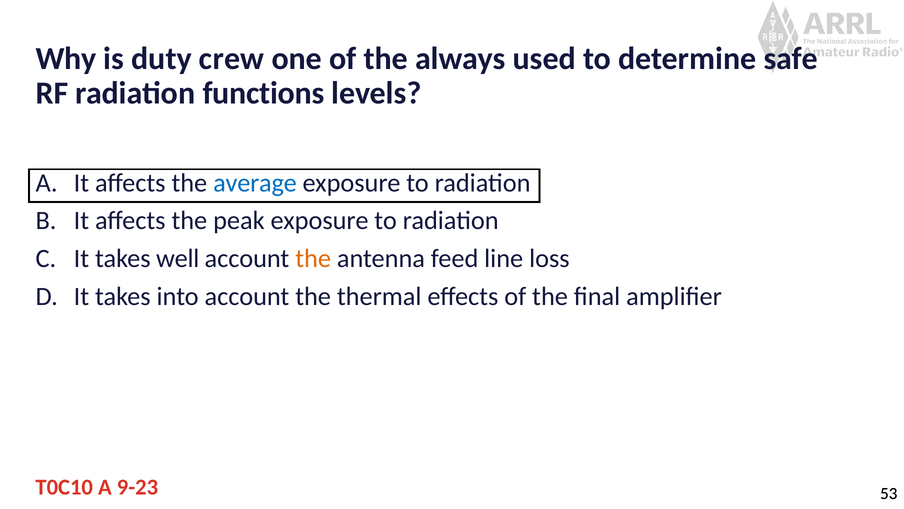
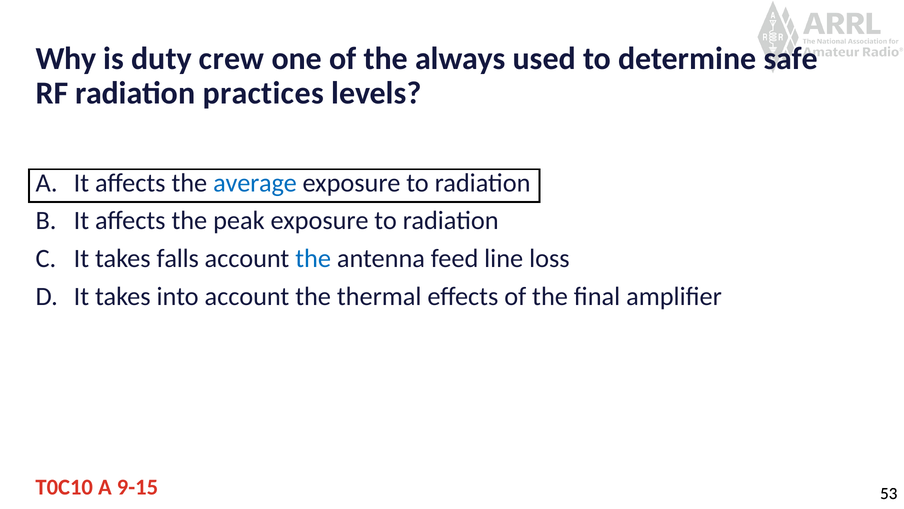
functions: functions -> practices (263, 93)
well: well -> falls (178, 258)
the colour: orange -> blue (313, 258)
9-23: 9-23 -> 9-15 (137, 487)
